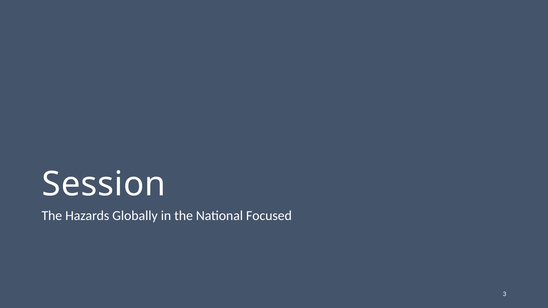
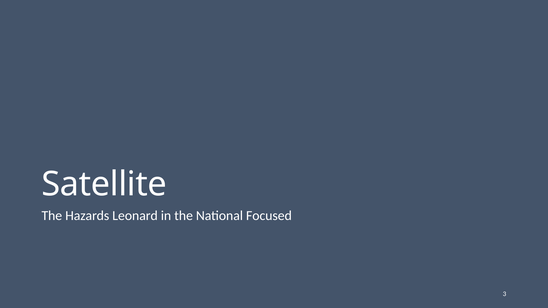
Session: Session -> Satellite (104, 184)
Globally: Globally -> Leonard (135, 216)
